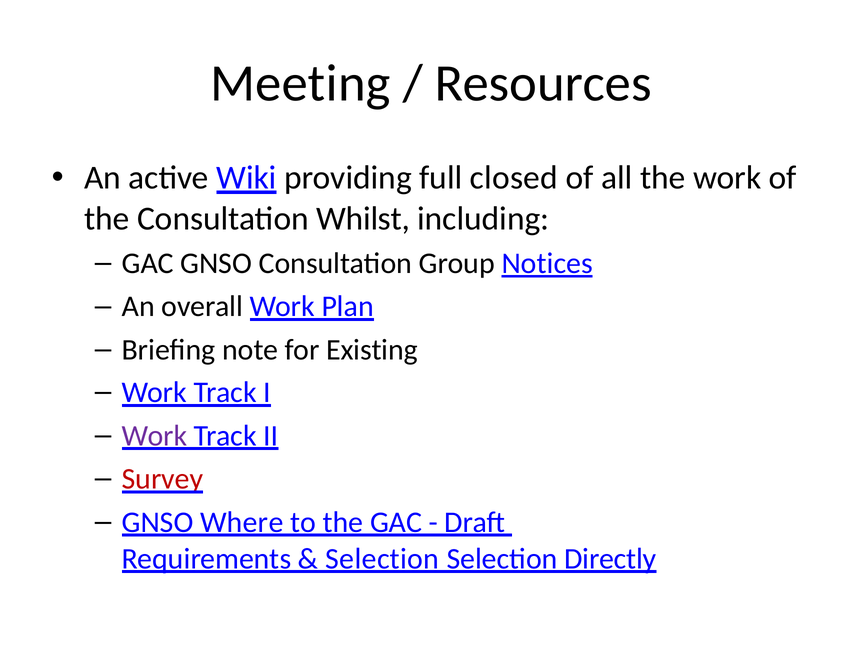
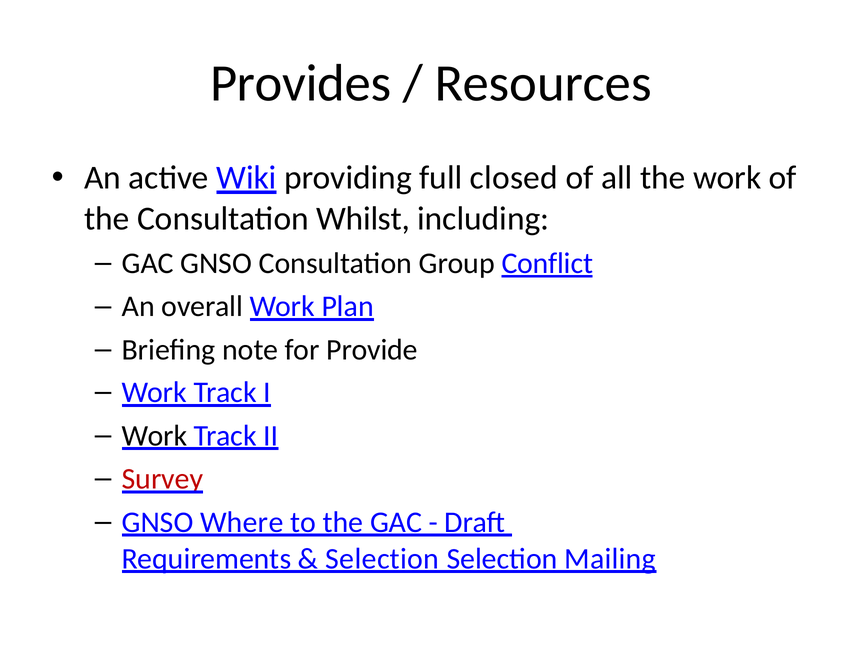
Meeting: Meeting -> Provides (301, 83)
Notices: Notices -> Conflict (547, 263)
Existing: Existing -> Provide (372, 350)
Work colour: purple -> black (154, 435)
Directly: Directly -> Mailing (610, 558)
